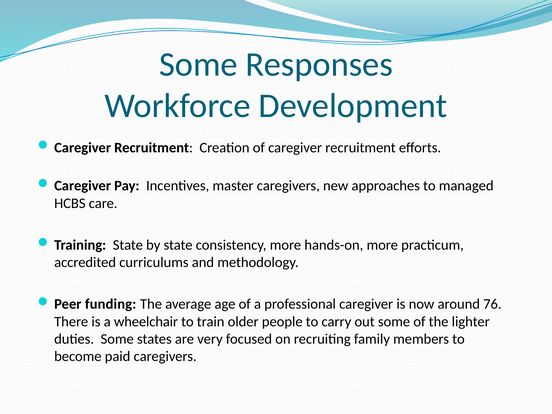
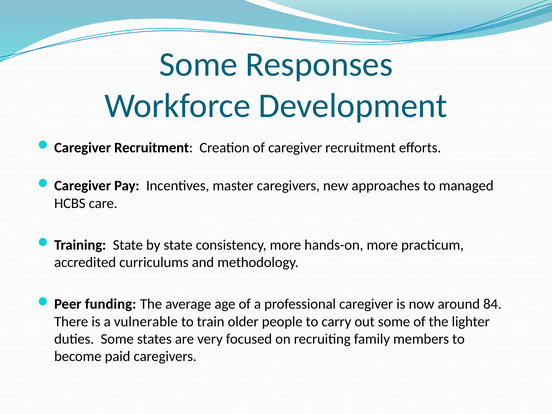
76: 76 -> 84 (492, 304)
wheelchair: wheelchair -> vulnerable (146, 322)
